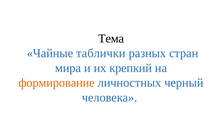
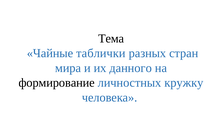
крепкий: крепкий -> данного (131, 68)
формирование colour: orange -> black (57, 83)
черный: черный -> кружку (184, 83)
